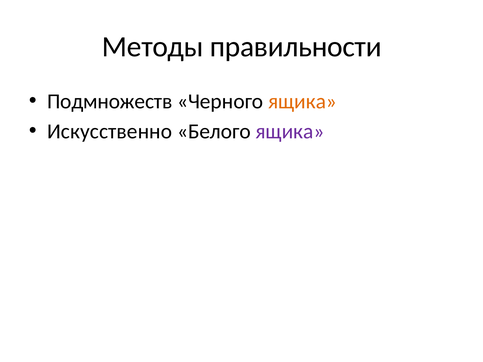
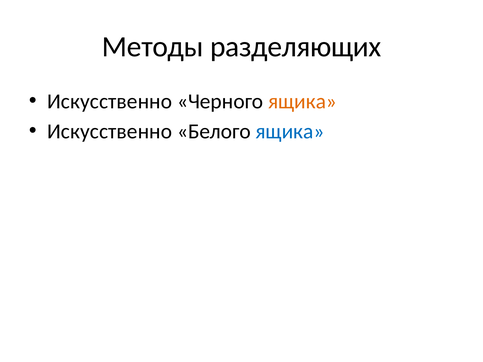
правильности: правильности -> разделяющих (296, 47)
Подмножеств: Подмножеств -> Искусственно (110, 101)
ящика colour: purple -> blue (290, 131)
